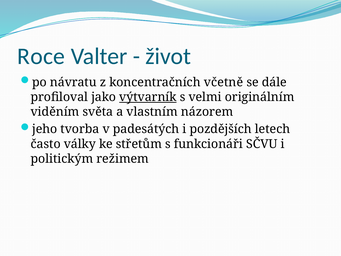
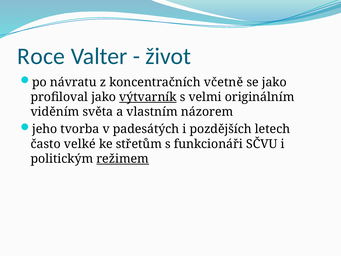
se dále: dále -> jako (274, 82)
války: války -> velké (80, 144)
režimem underline: none -> present (123, 159)
